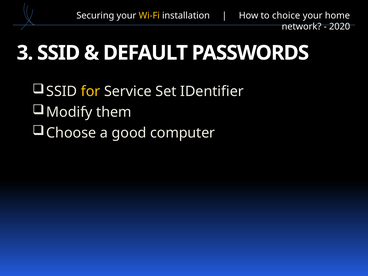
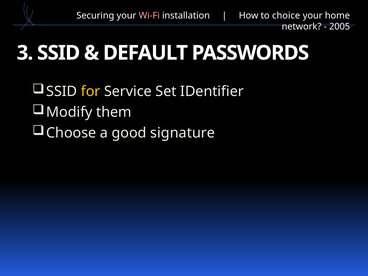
Wi-Fi colour: yellow -> pink (149, 16)
2020: 2020 -> 2005 (340, 27)
computer: computer -> signature (183, 133)
